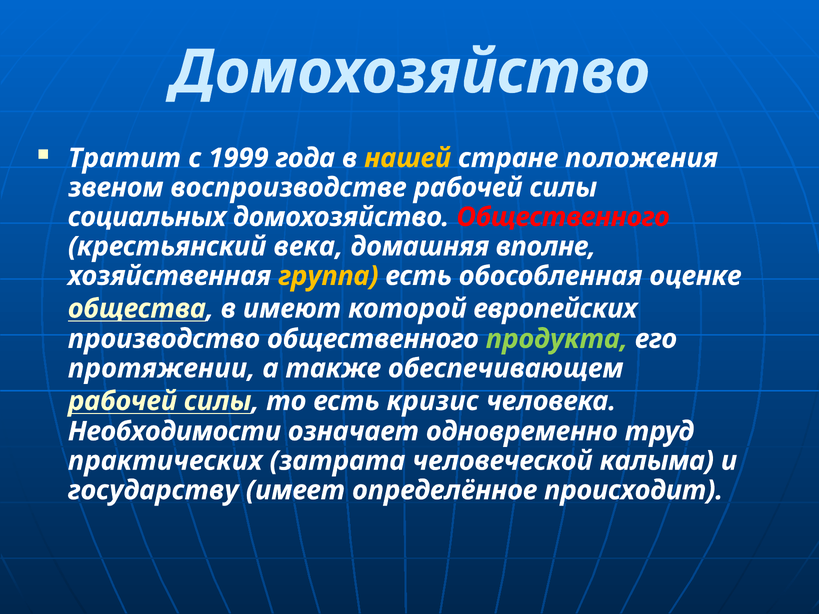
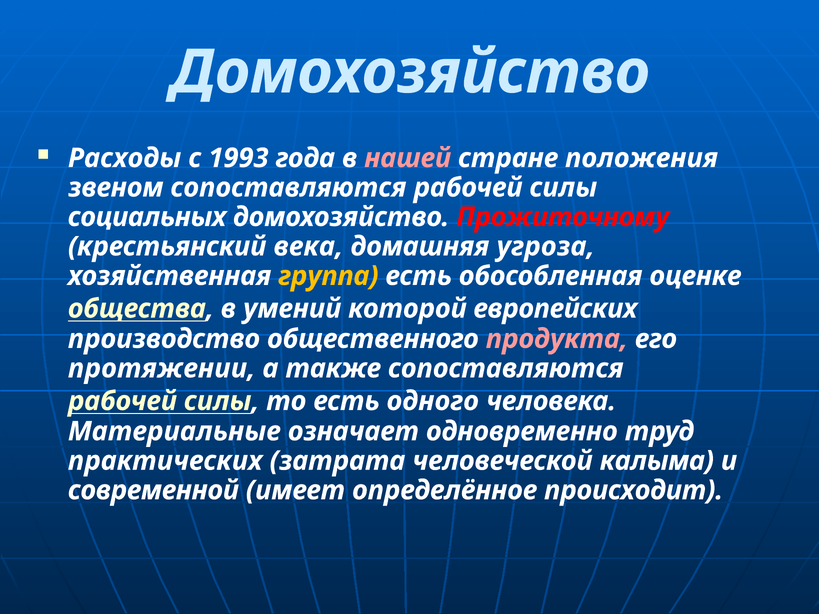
Тратит: Тратит -> Расходы (125, 158)
1999: 1999 -> 1993 (238, 158)
нашей colour: yellow -> pink (408, 158)
звеном воспроизводстве: воспроизводстве -> сопоставляются (288, 188)
домохозяйство Общественного: Общественного -> Прожиточному (563, 217)
вполне: вполне -> угроза (545, 247)
имеют: имеют -> умений (292, 309)
продукта colour: light green -> pink (557, 339)
также обеспечивающем: обеспечивающем -> сопоставляются (506, 369)
кризис: кризис -> одного (433, 401)
Необходимости: Необходимости -> Материальные (174, 432)
государству: государству -> современной (153, 490)
